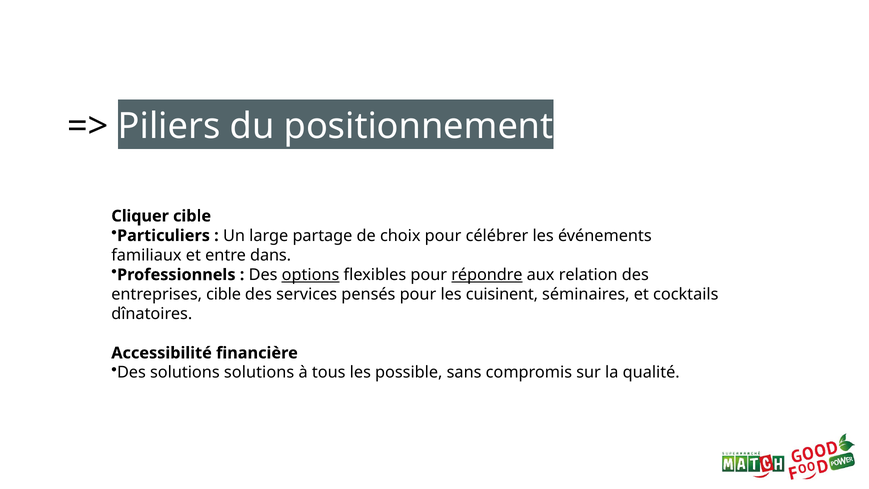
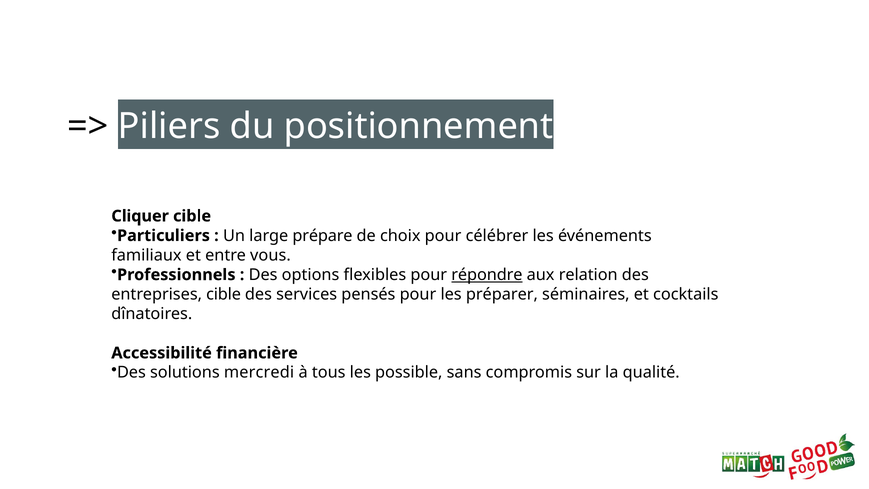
partage: partage -> prépare (322, 236)
dans: dans -> vous (270, 255)
options underline: present -> none (311, 275)
cuisinent: cuisinent -> préparer (502, 294)
solutions solutions: solutions -> mercredi (259, 372)
